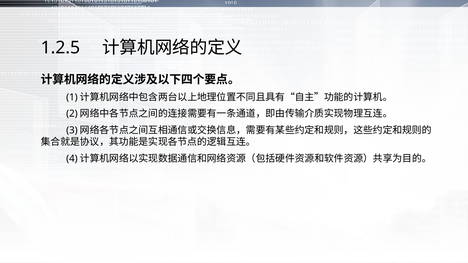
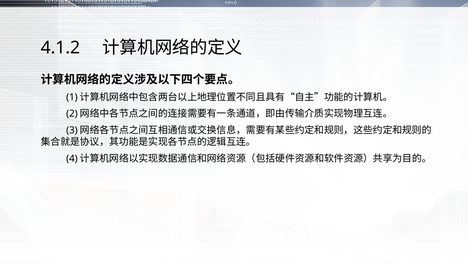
1.2.5: 1.2.5 -> 4.1.2 (61, 48)
